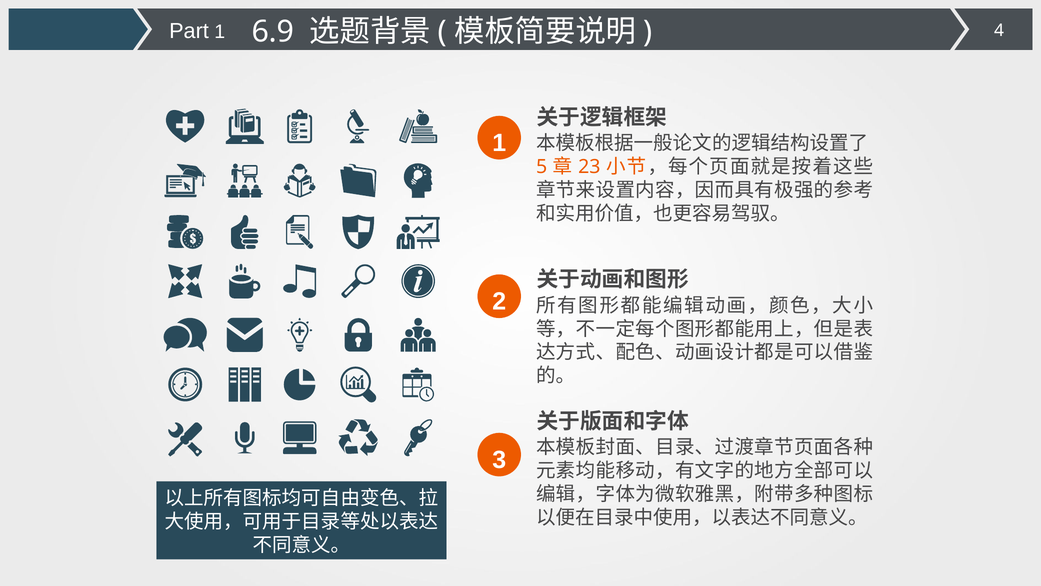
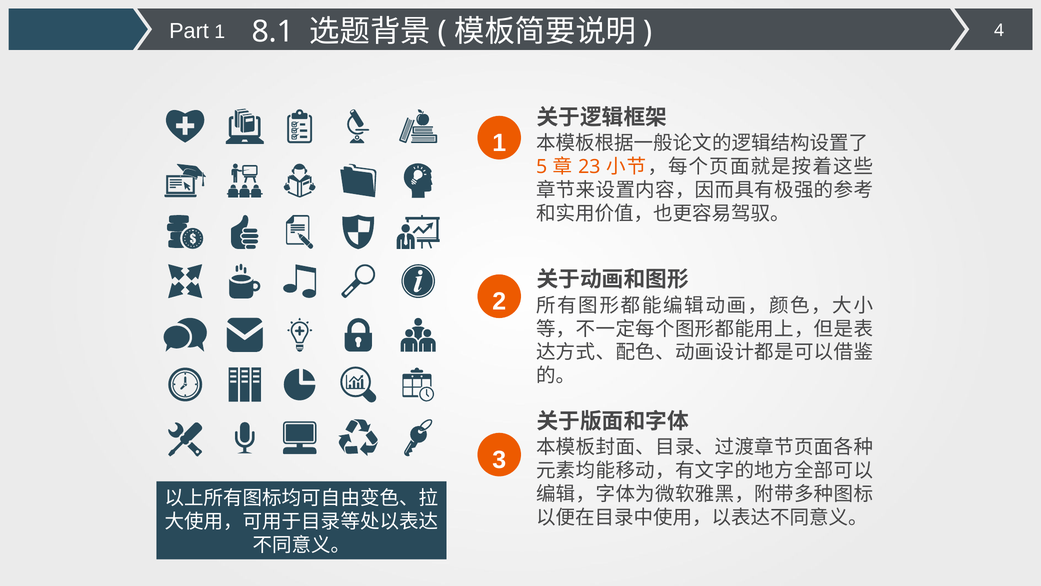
6.9: 6.9 -> 8.1 (273, 32)
